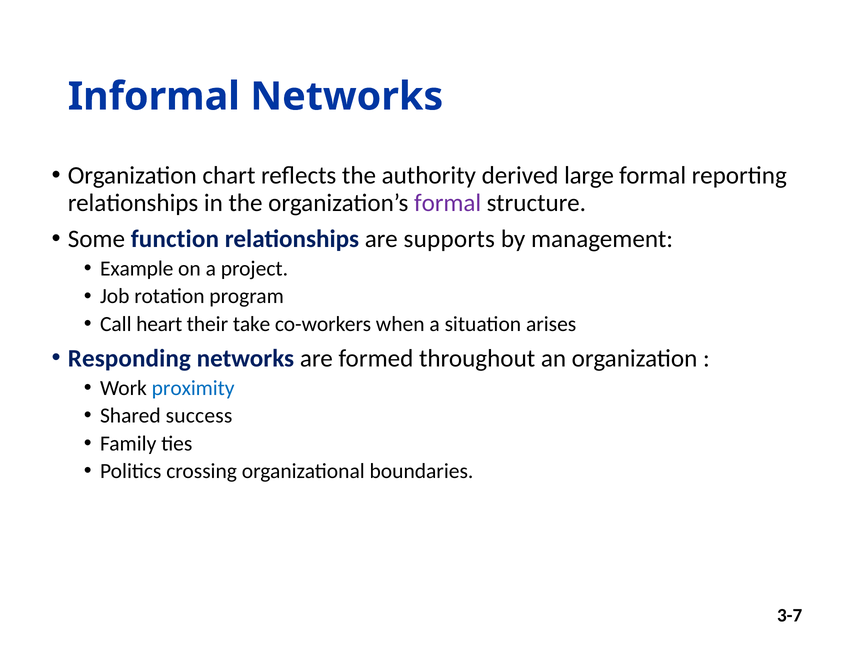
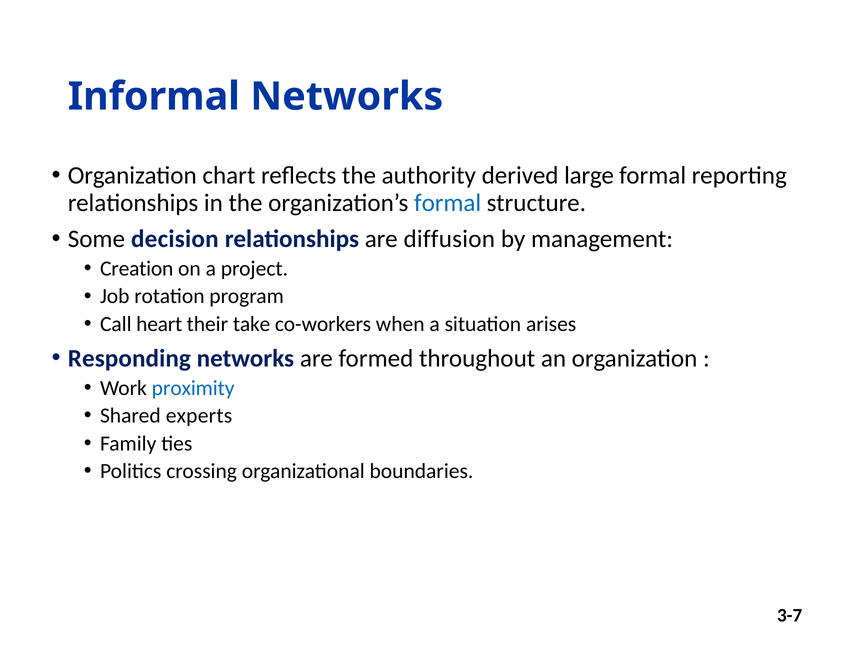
formal colour: purple -> blue (448, 203)
function: function -> decision (175, 239)
supports: supports -> diffusion (449, 239)
Example: Example -> Creation (137, 268)
success: success -> experts (199, 415)
